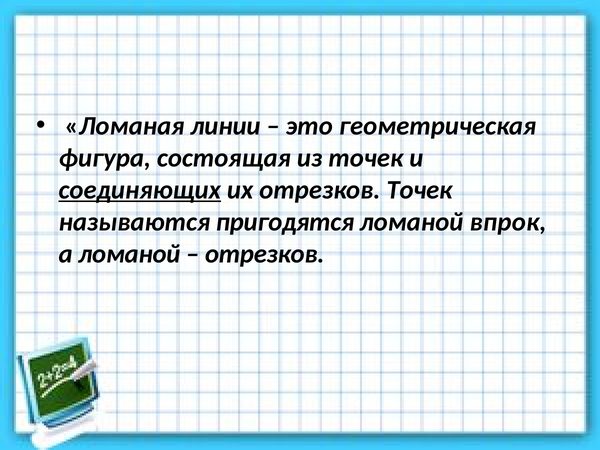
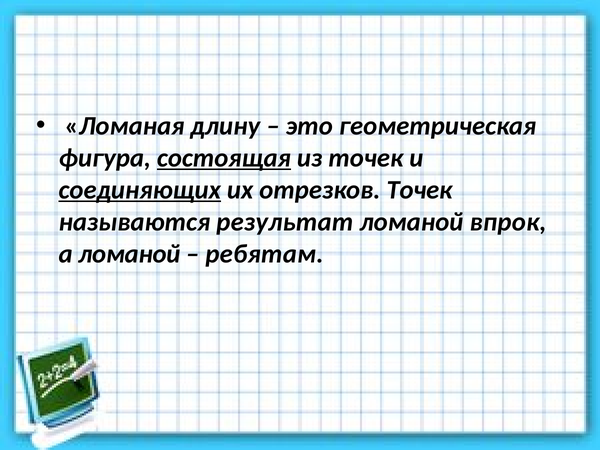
линии: линии -> длину (225, 126)
состоящая underline: none -> present (224, 158)
пригодятся: пригодятся -> результат (285, 222)
отрезков: отрезков -> ребятам (264, 254)
